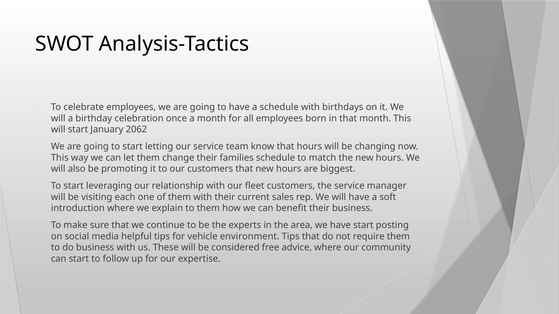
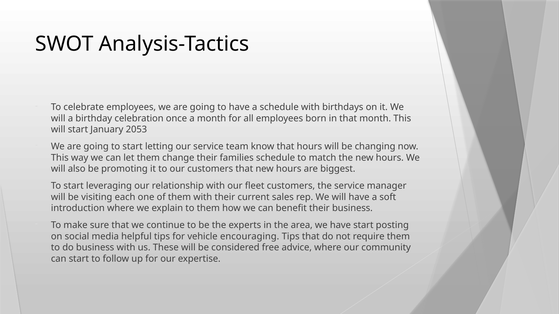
2062: 2062 -> 2053 (136, 130)
environment: environment -> encouraging (250, 237)
